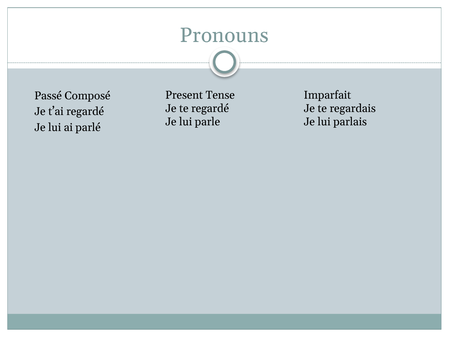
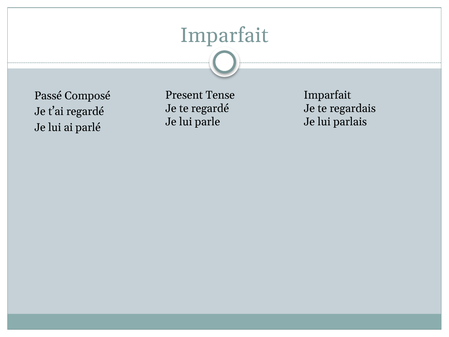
Pronouns: Pronouns -> Imparfait (224, 35)
